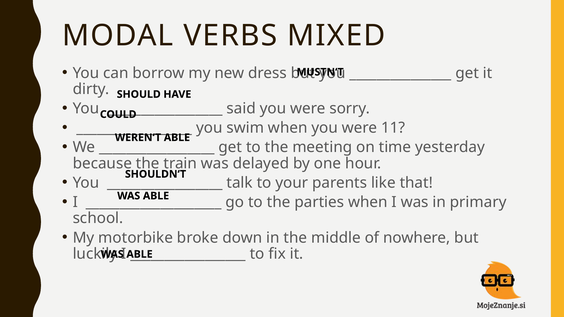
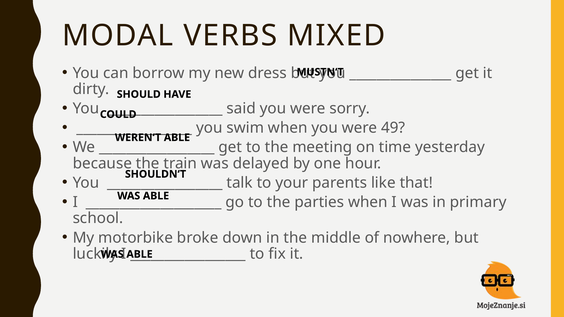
11: 11 -> 49 (393, 128)
